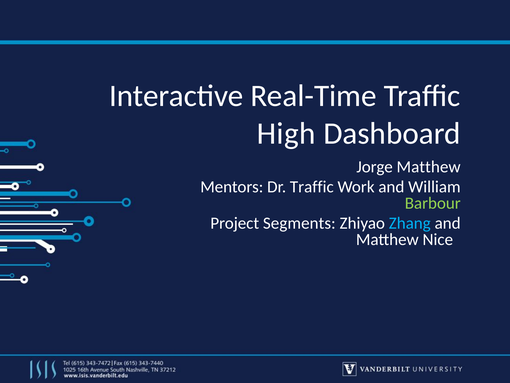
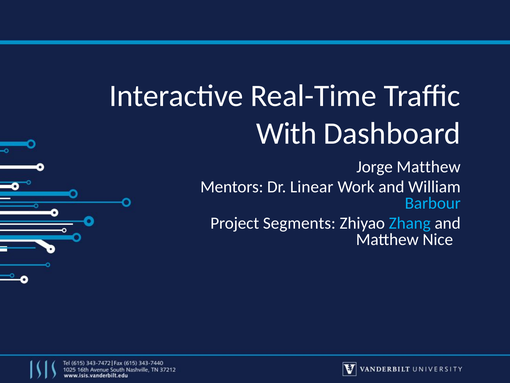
High: High -> With (286, 133)
Dr Traffic: Traffic -> Linear (312, 187)
Barbour colour: light green -> light blue (433, 203)
